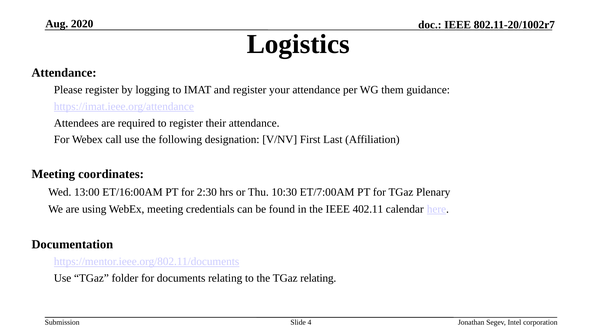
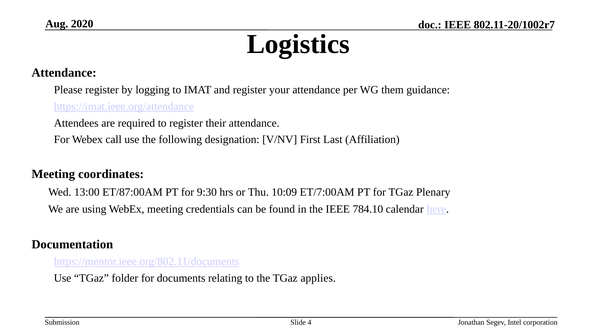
ET/16:00AM: ET/16:00AM -> ET/87:00AM (132, 192)
2:30: 2:30 -> 9:30 (207, 192)
10:30: 10:30 -> 10:09 (284, 192)
402.11: 402.11 -> 784.10 (368, 209)
TGaz relating: relating -> applies (318, 278)
